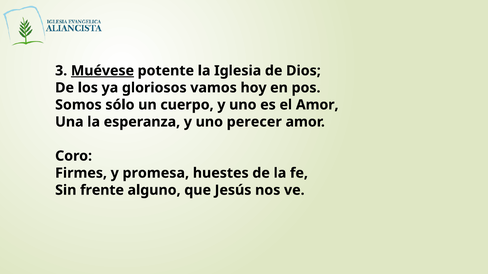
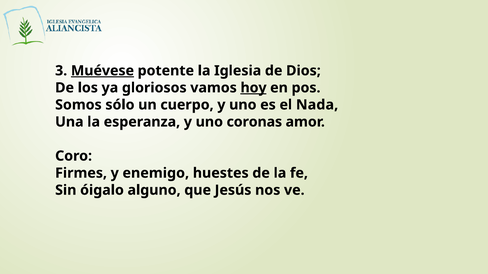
hoy underline: none -> present (254, 88)
el Amor: Amor -> Nada (317, 105)
perecer: perecer -> coronas (254, 122)
promesa: promesa -> enemigo (156, 173)
frente: frente -> óigalo (102, 190)
